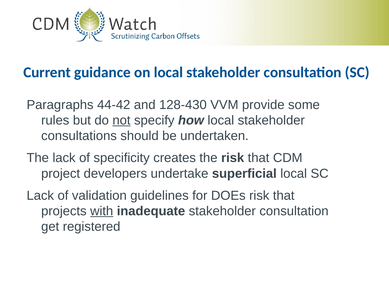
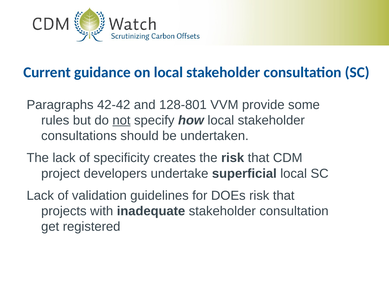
44-42: 44-42 -> 42-42 (114, 105)
128-430: 128-430 -> 128-801 (183, 105)
with underline: present -> none (102, 211)
